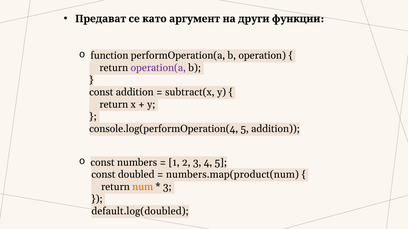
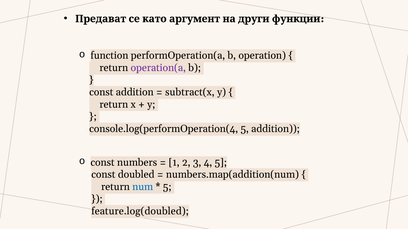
numbers.map(product(num: numbers.map(product(num -> numbers.map(addition(num (232, 175)
num colour: orange -> blue (143, 187)
3: 3 -> 5 (167, 187)
default.log(doubled: default.log(doubled -> feature.log(doubled (140, 212)
